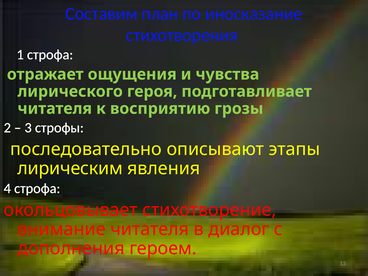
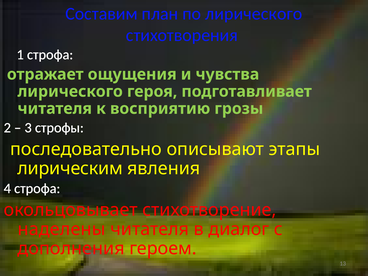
по иносказание: иносказание -> лирического (254, 14)
внимание: внимание -> наделены (62, 229)
